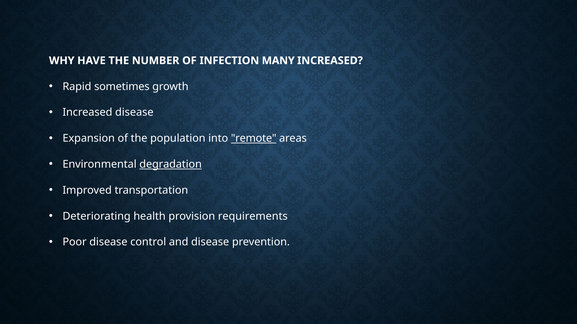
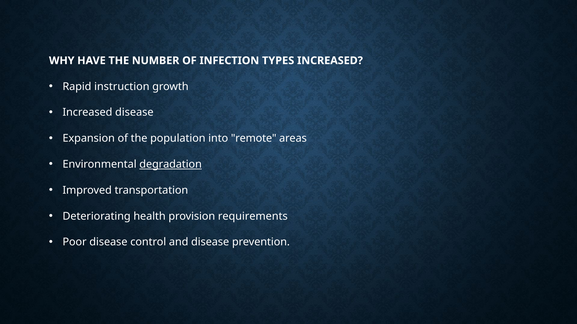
MANY: MANY -> TYPES (278, 61)
sometimes: sometimes -> instruction (122, 87)
remote underline: present -> none (254, 139)
